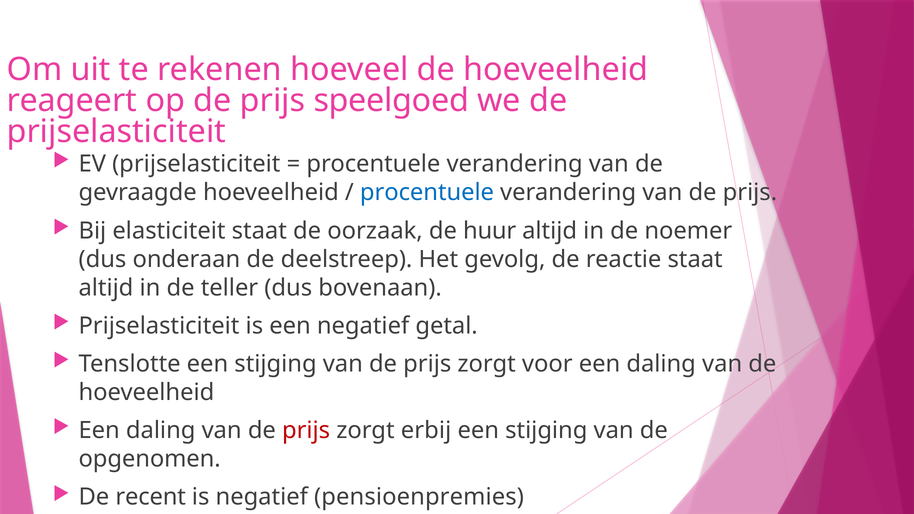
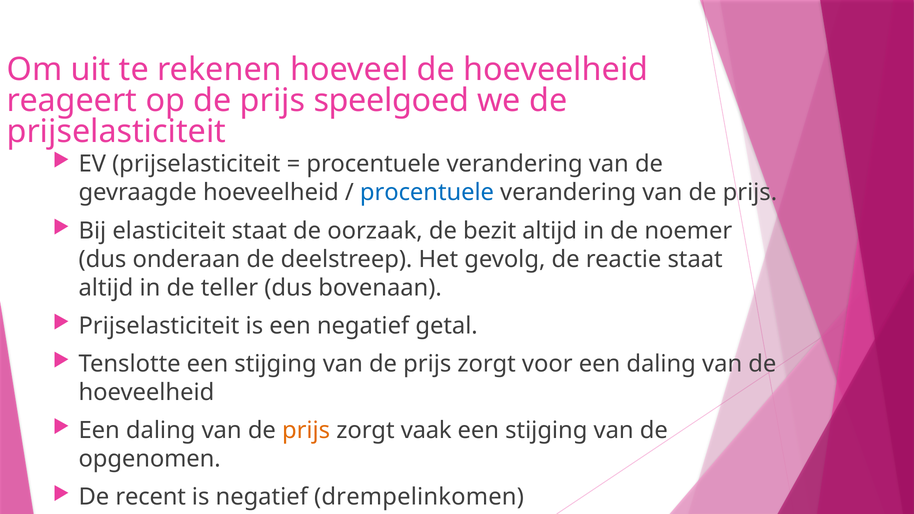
huur: huur -> bezit (490, 231)
prijs colour: red -> orange (306, 431)
erbij: erbij -> vaak (426, 431)
pensioenpremies: pensioenpremies -> drempelinkomen (419, 497)
